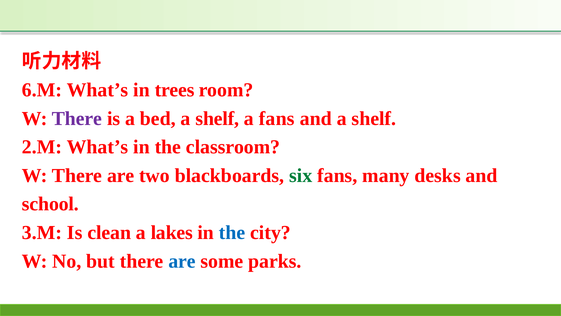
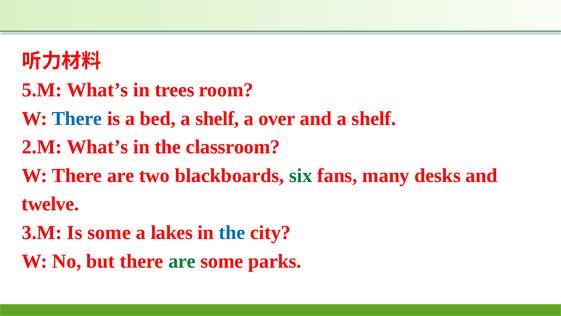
6.M: 6.M -> 5.M (42, 90)
There colour: purple -> blue (77, 118)
a fans: fans -> over (277, 118)
school: school -> twelve (50, 204)
Is clean: clean -> some (109, 232)
are colour: blue -> green (182, 261)
